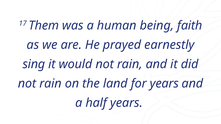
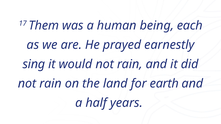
faith: faith -> each (190, 26)
for years: years -> earth (164, 84)
